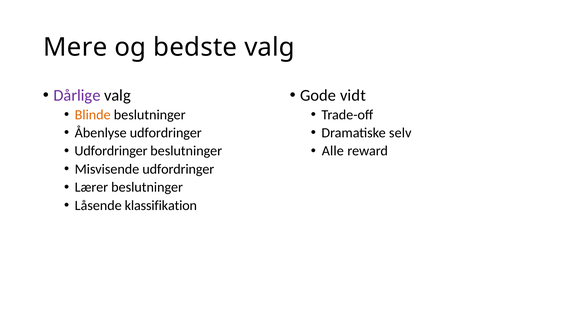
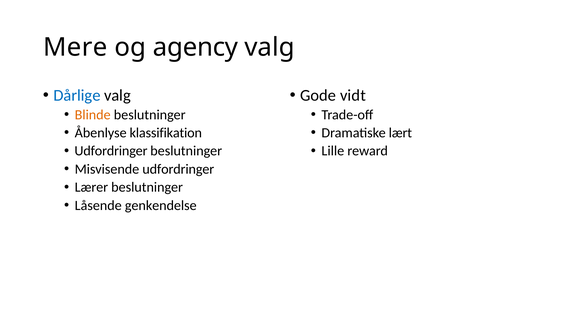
bedste: bedste -> agency (195, 47)
Dårlige colour: purple -> blue (77, 95)
Åbenlyse udfordringer: udfordringer -> klassifikation (166, 133)
selv: selv -> lært (400, 133)
Alle: Alle -> Lille (333, 151)
klassifikation: klassifikation -> genkendelse (161, 206)
